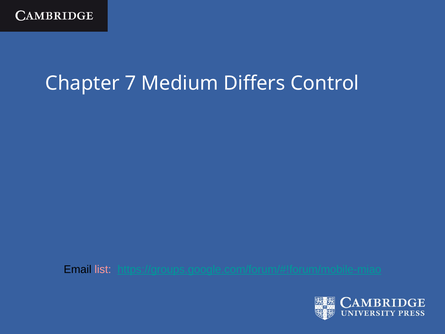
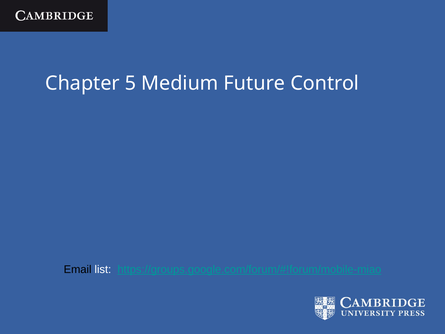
7: 7 -> 5 (131, 83)
Differs: Differs -> Future (254, 83)
list colour: pink -> white (103, 269)
